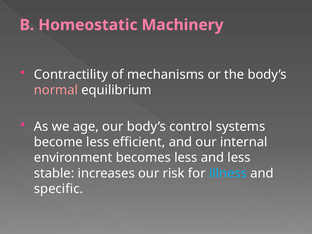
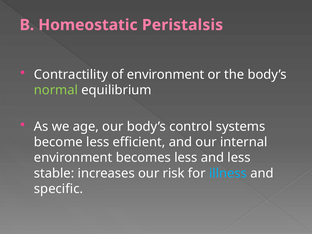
Machinery: Machinery -> Peristalsis (182, 25)
of mechanisms: mechanisms -> environment (166, 74)
normal colour: pink -> light green (56, 90)
